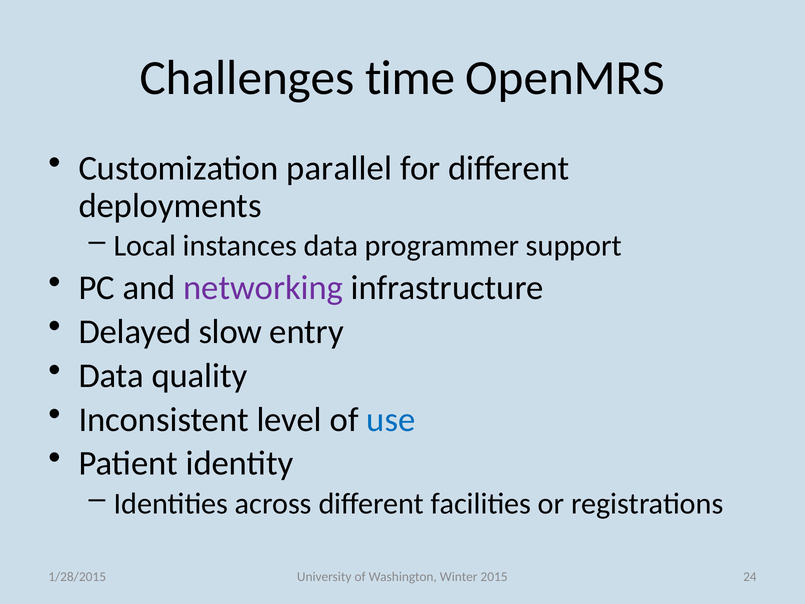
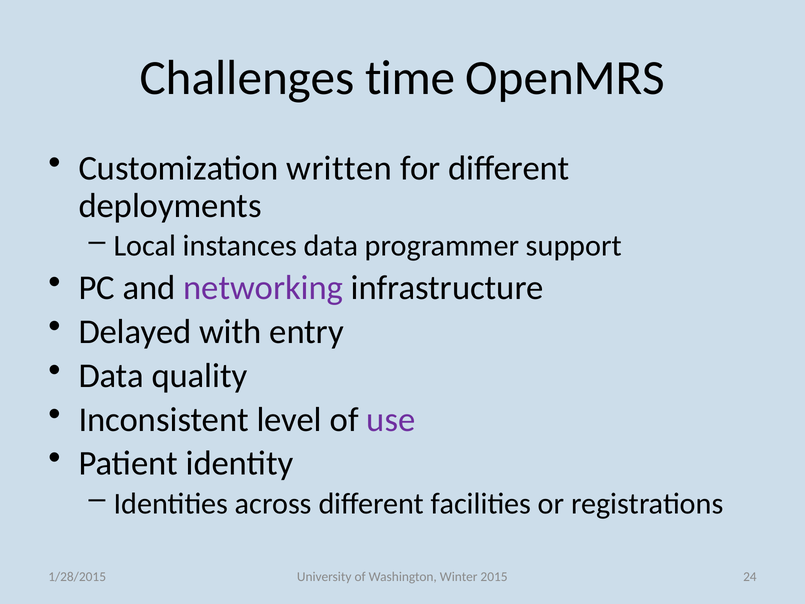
parallel: parallel -> written (339, 168)
slow: slow -> with (230, 332)
use colour: blue -> purple (391, 419)
